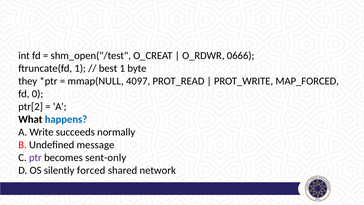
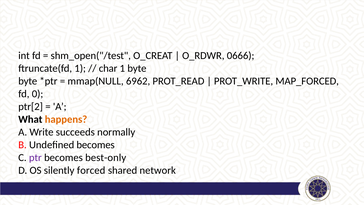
best: best -> char (108, 68)
they: they -> byte (28, 81)
4097: 4097 -> 6962 (138, 81)
happens colour: blue -> orange (66, 119)
Undefined message: message -> becomes (96, 145)
sent-only: sent-only -> best-only (106, 157)
